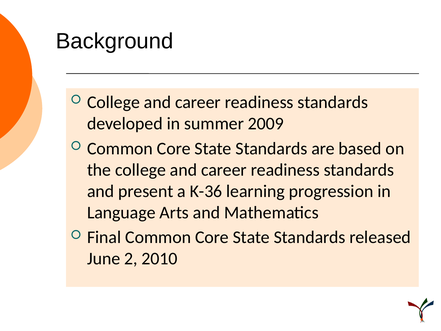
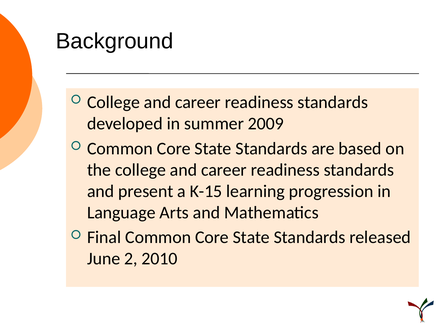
K-36: K-36 -> K-15 (206, 191)
